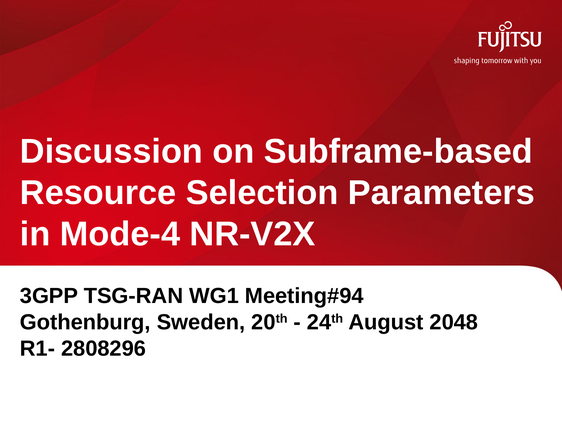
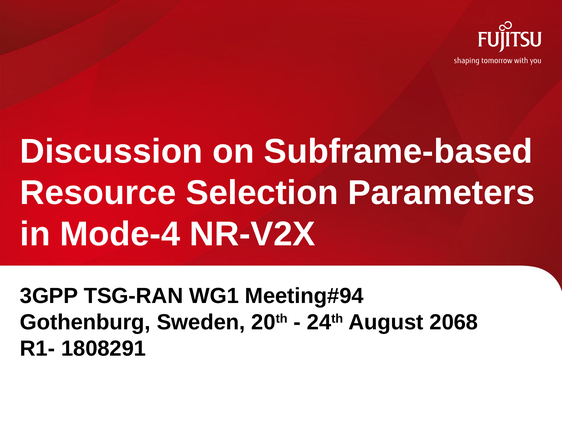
2048: 2048 -> 2068 (454, 322)
2808296: 2808296 -> 1808291 (104, 348)
